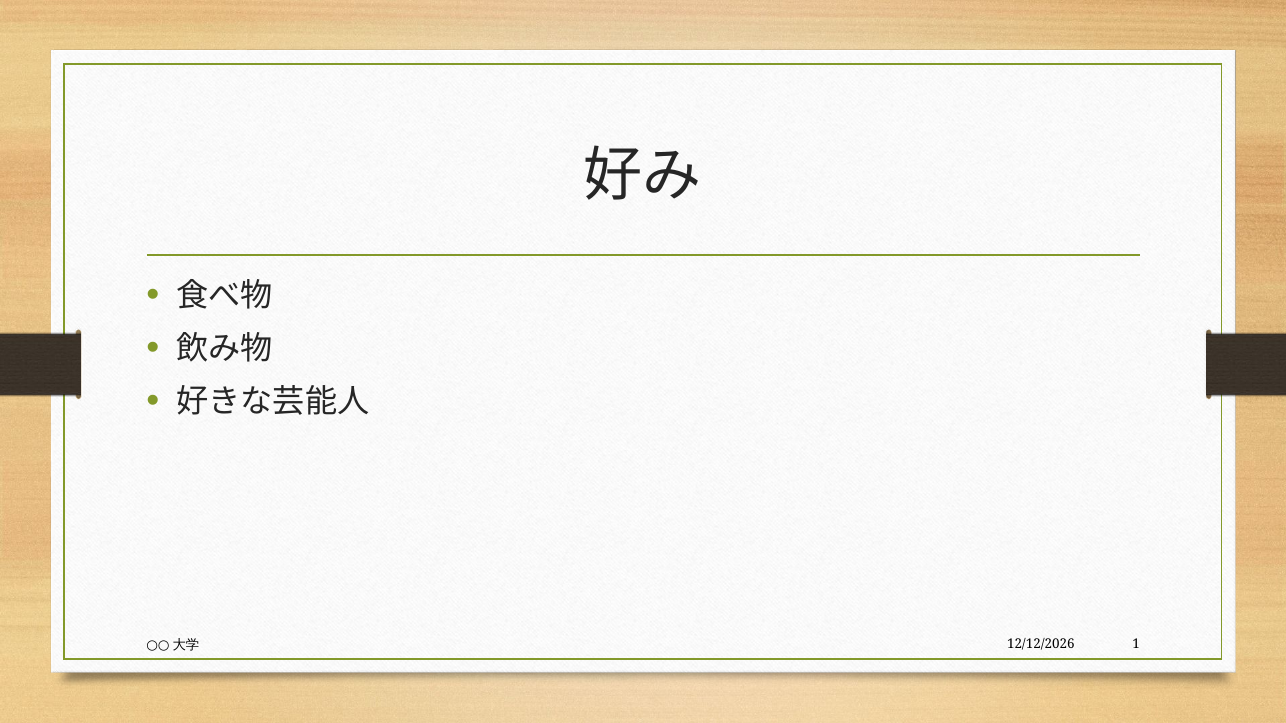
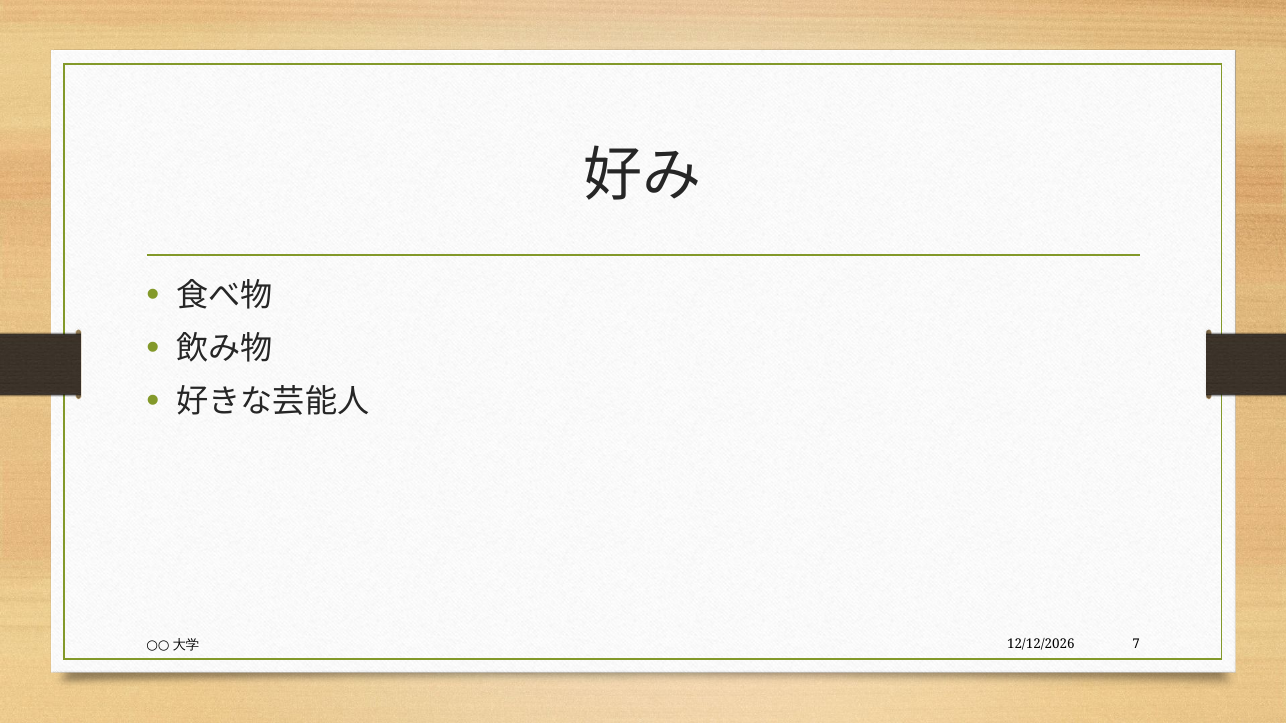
1: 1 -> 7 (1136, 644)
